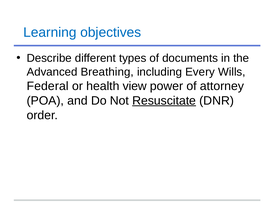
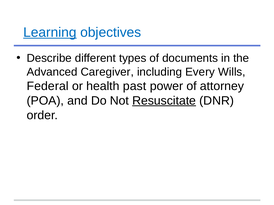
Learning underline: none -> present (50, 32)
Breathing: Breathing -> Caregiver (107, 72)
view: view -> past (135, 86)
